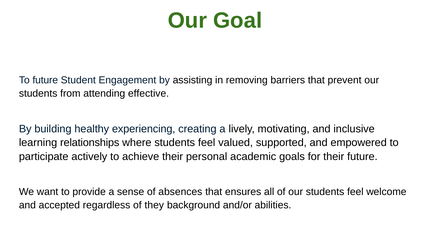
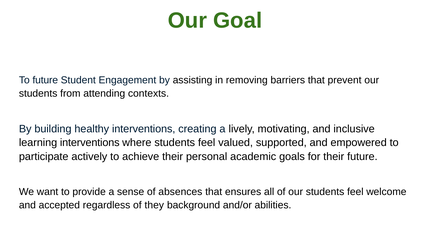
effective: effective -> contexts (149, 93)
healthy experiencing: experiencing -> interventions (144, 129)
learning relationships: relationships -> interventions (90, 143)
